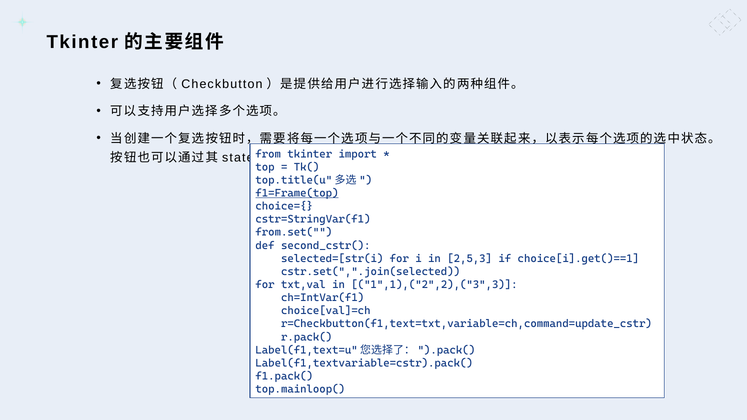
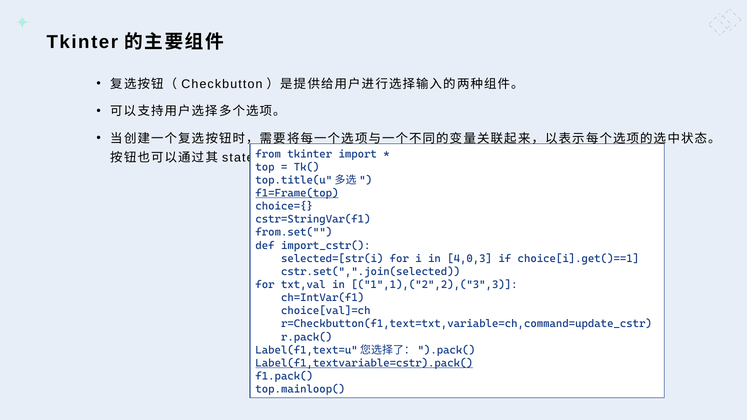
second_cstr(: second_cstr( -> import_cstr( (326, 246)
2,5,3: 2,5,3 -> 4,0,3 (470, 259)
Label(f1,textvariable=cstr).pack( underline: none -> present (364, 363)
